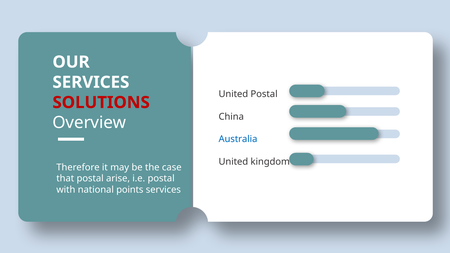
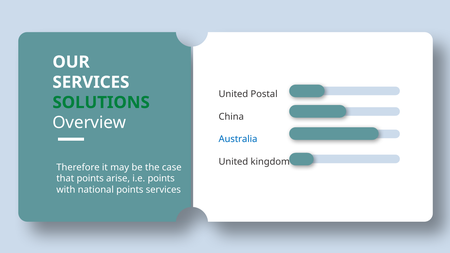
SOLUTIONS colour: red -> green (101, 103)
that postal: postal -> points (90, 179)
i.e postal: postal -> points (161, 179)
